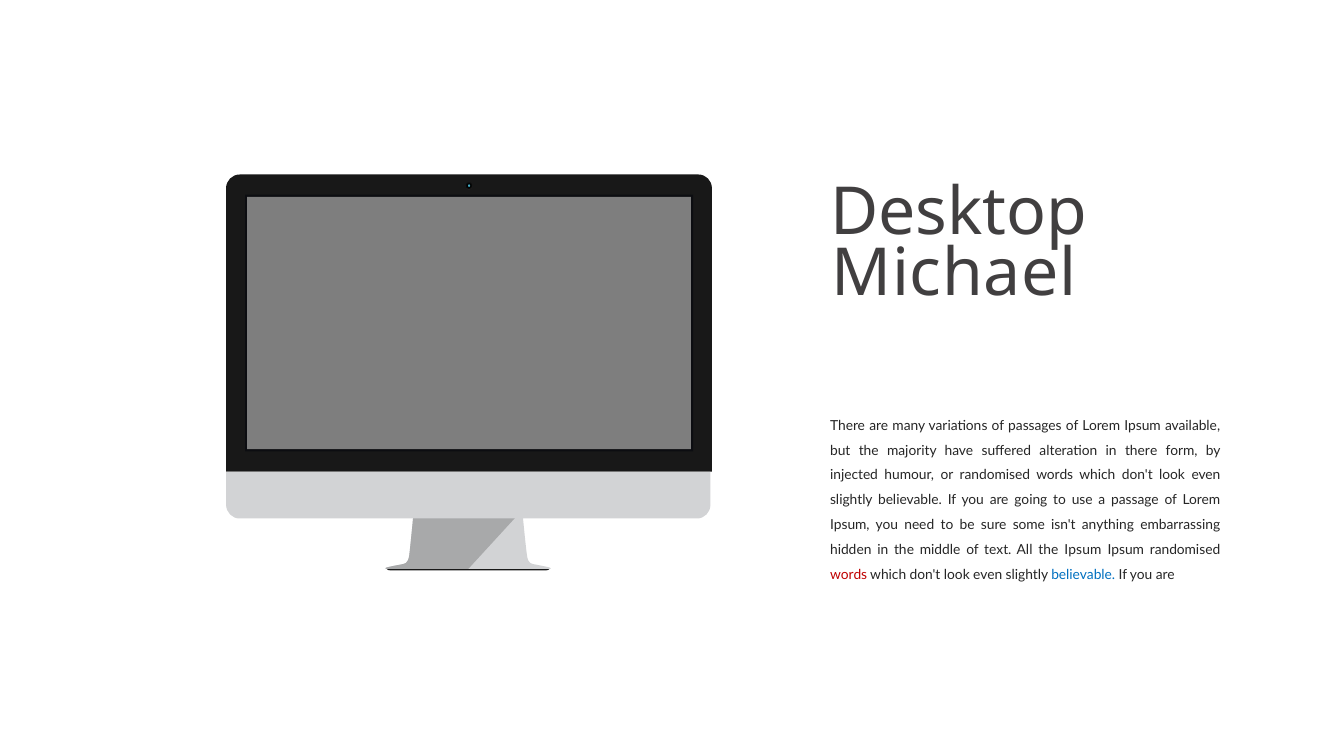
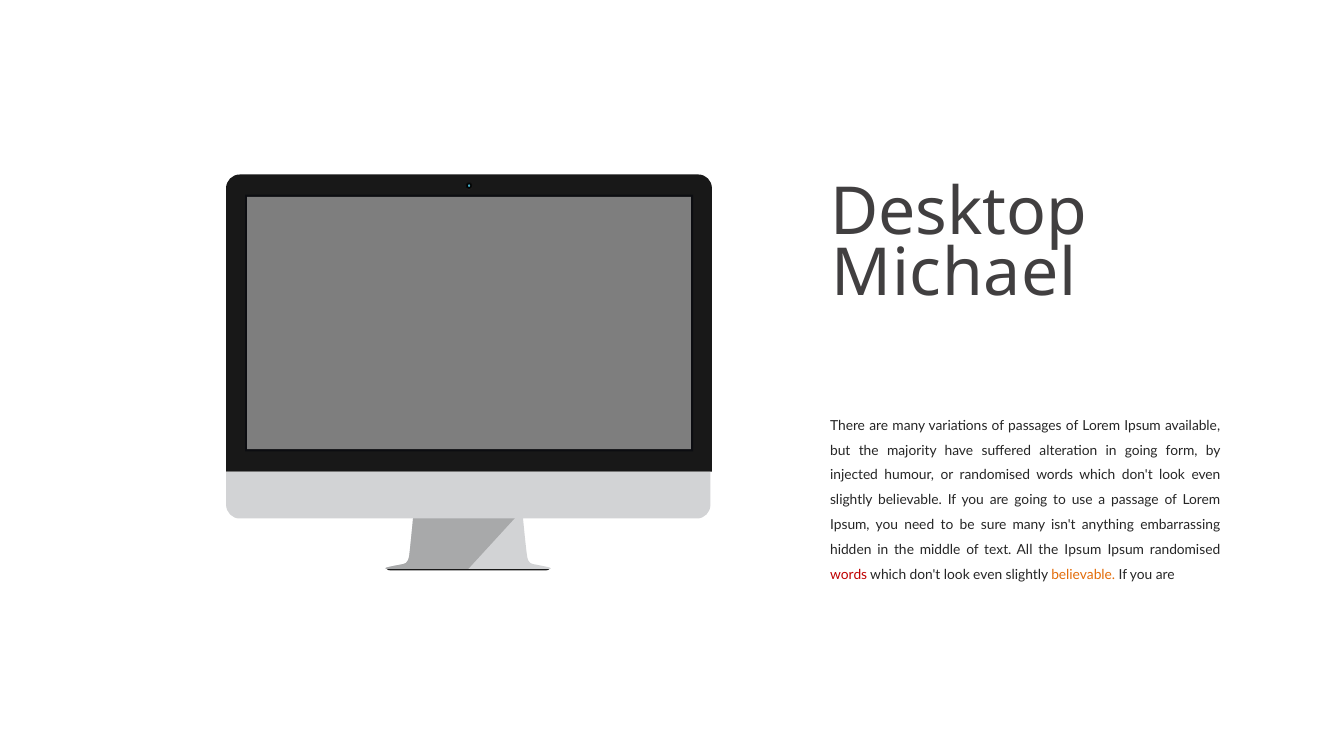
in there: there -> going (1141, 450)
sure some: some -> many (1029, 525)
believable colour: blue -> orange (1083, 575)
